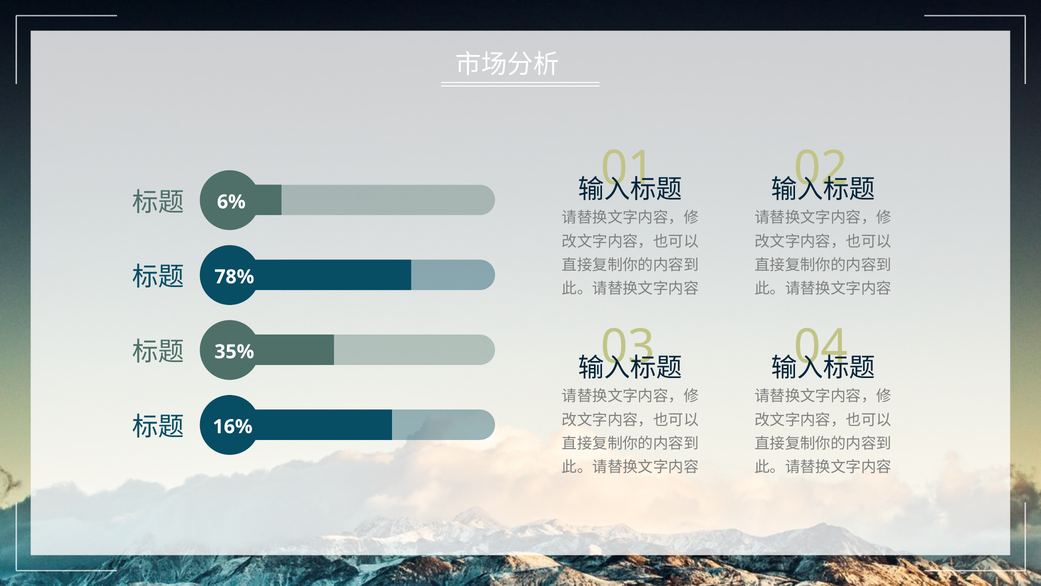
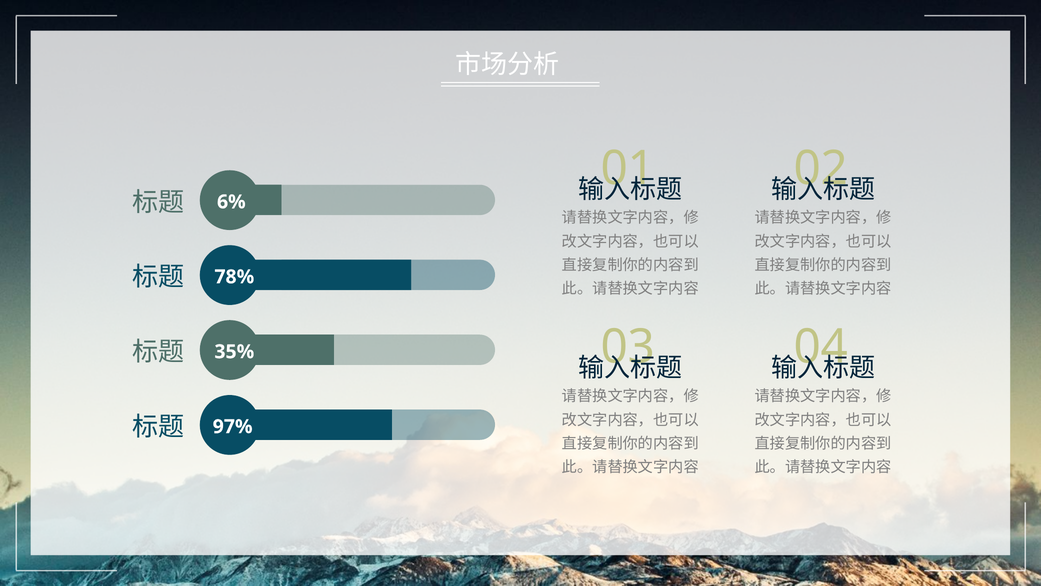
16%: 16% -> 97% (233, 426)
